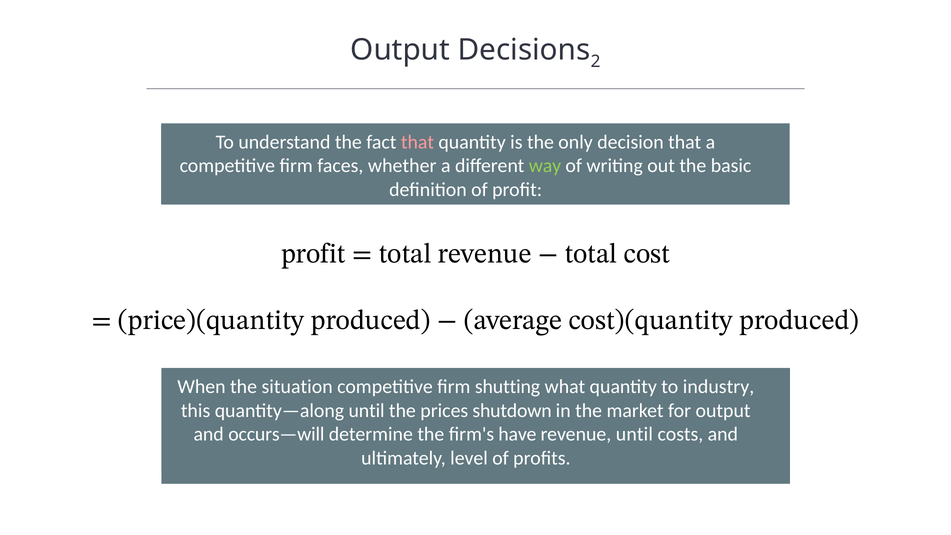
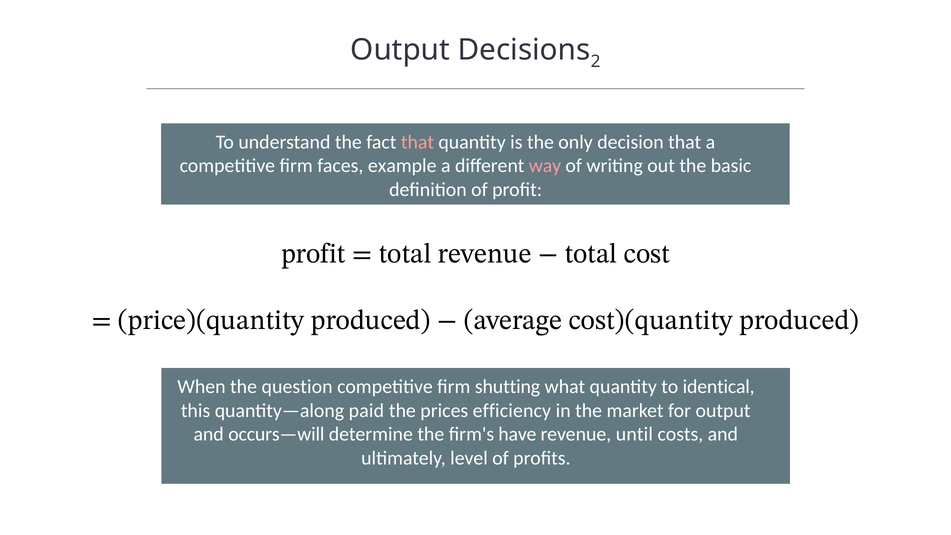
whether: whether -> example (402, 166)
way colour: light green -> pink (545, 166)
situation: situation -> question (297, 387)
industry: industry -> identical (719, 387)
quantity—along until: until -> paid (366, 410)
shutdown: shutdown -> efficiency (512, 410)
